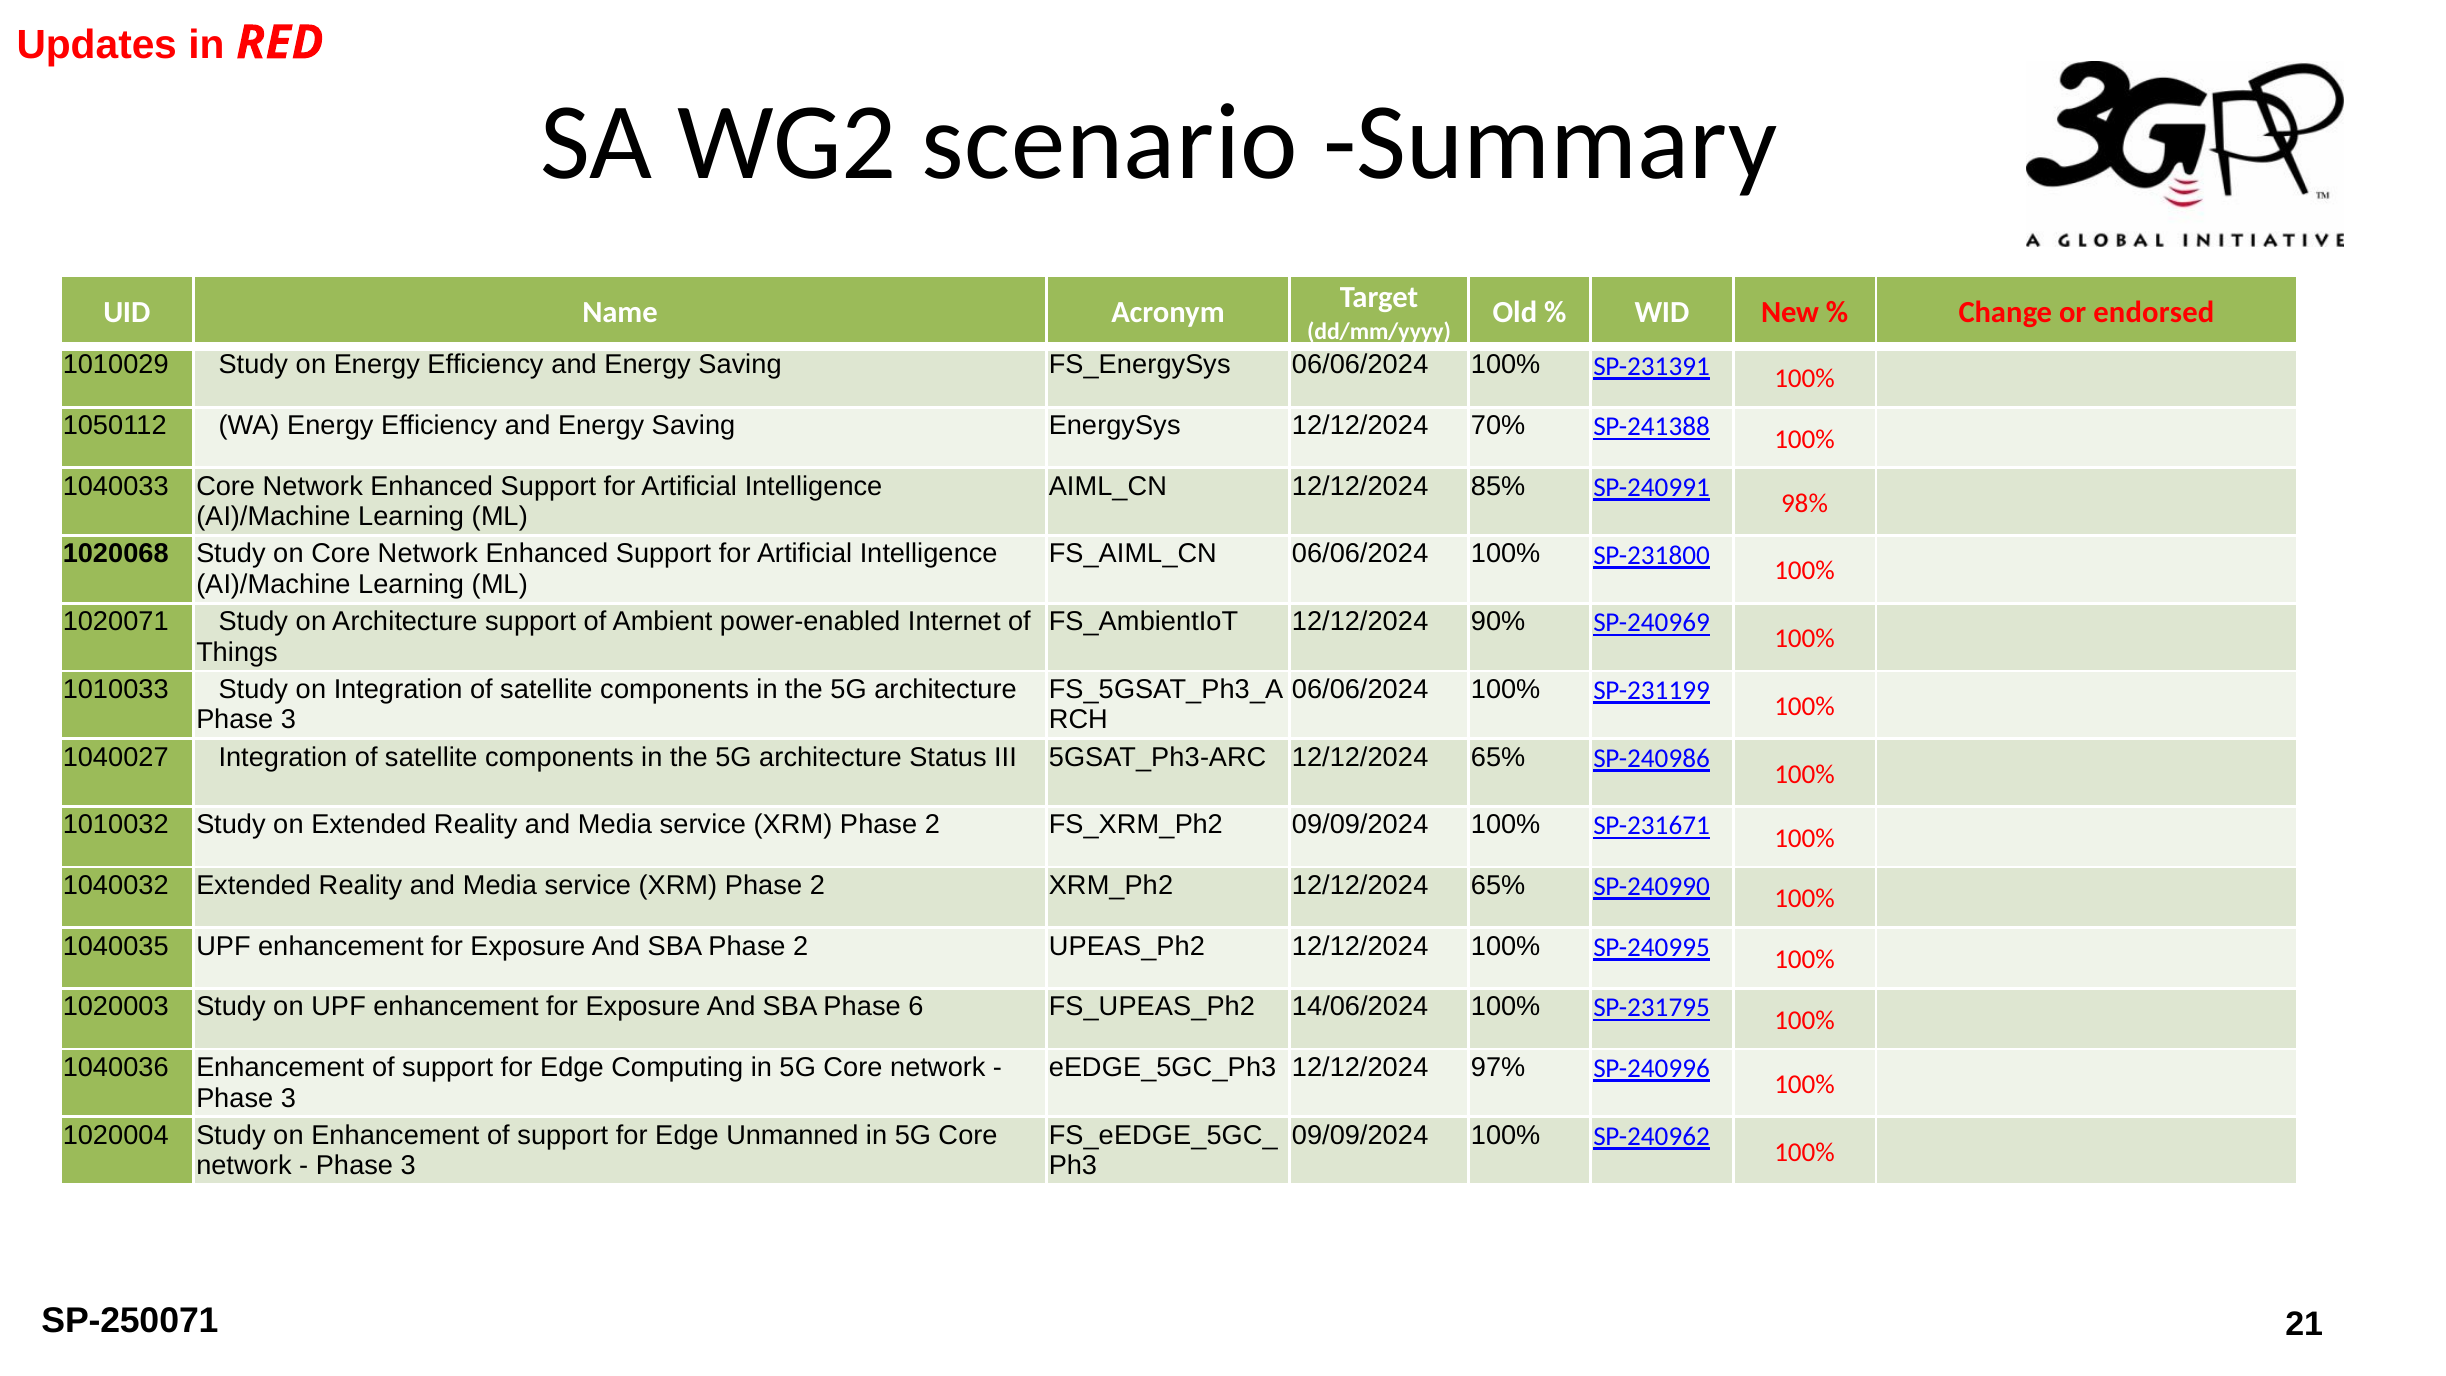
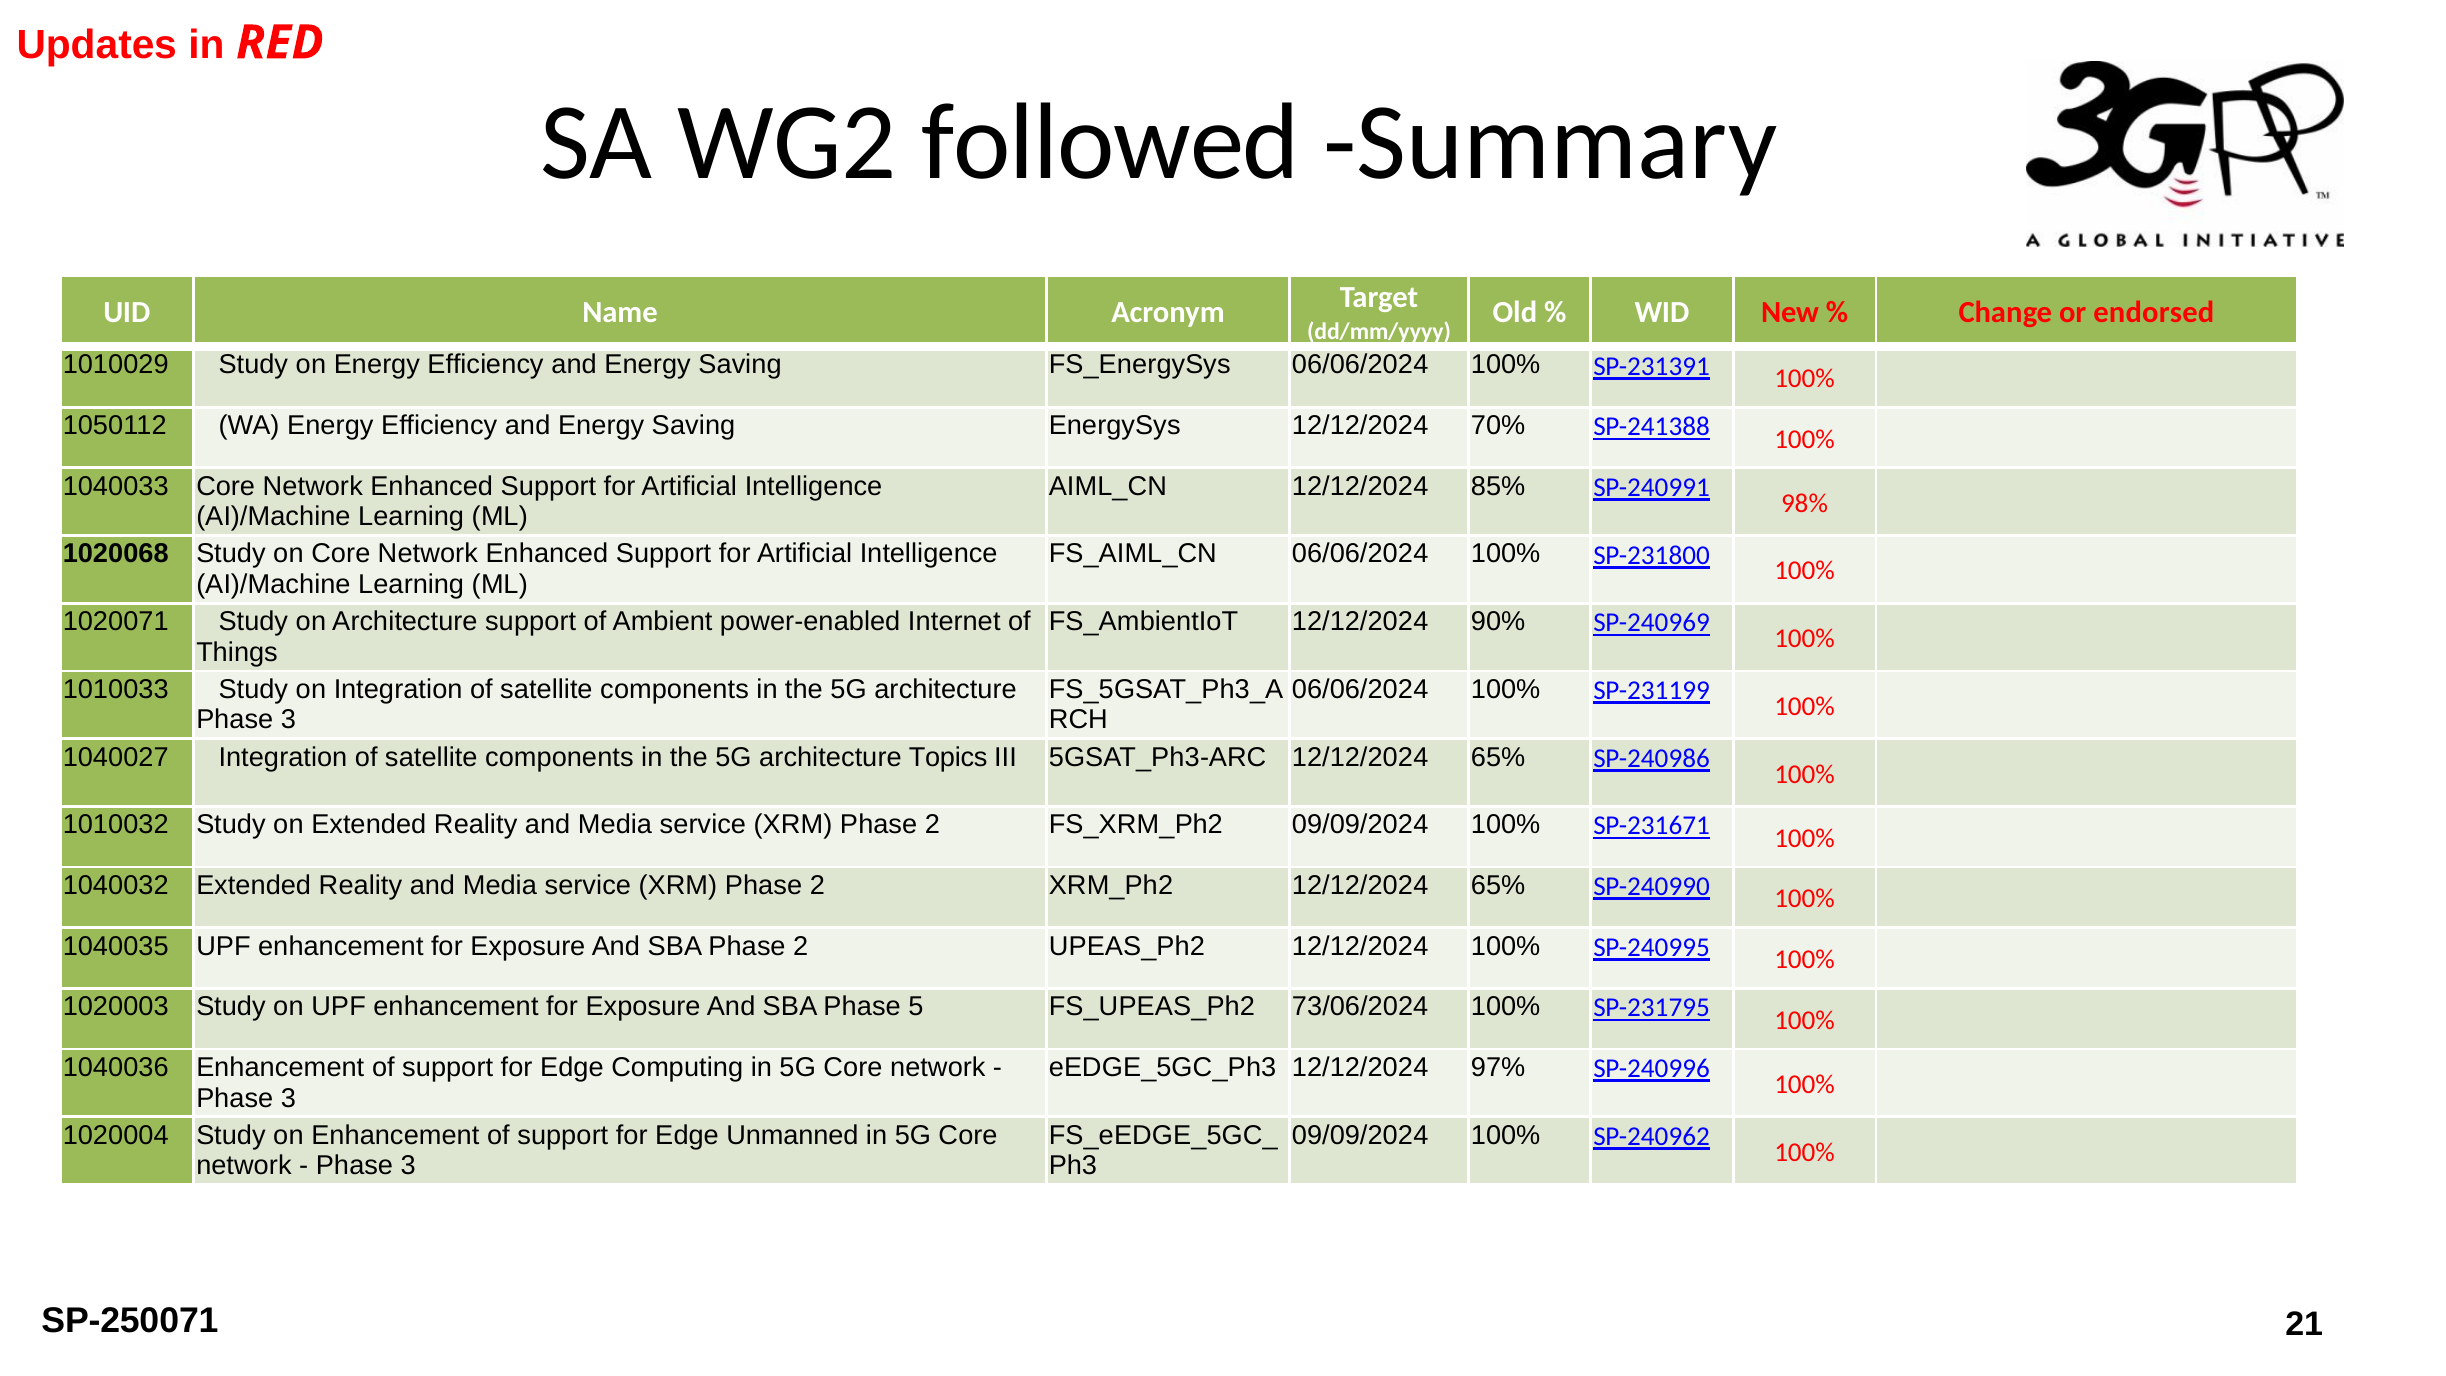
scenario: scenario -> followed (1111, 143)
Status: Status -> Topics (948, 757)
6: 6 -> 5 (916, 1007)
14/06/2024: 14/06/2024 -> 73/06/2024 (1360, 1007)
